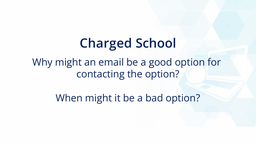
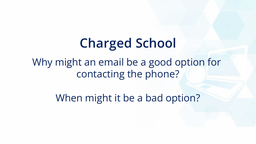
the option: option -> phone (162, 74)
